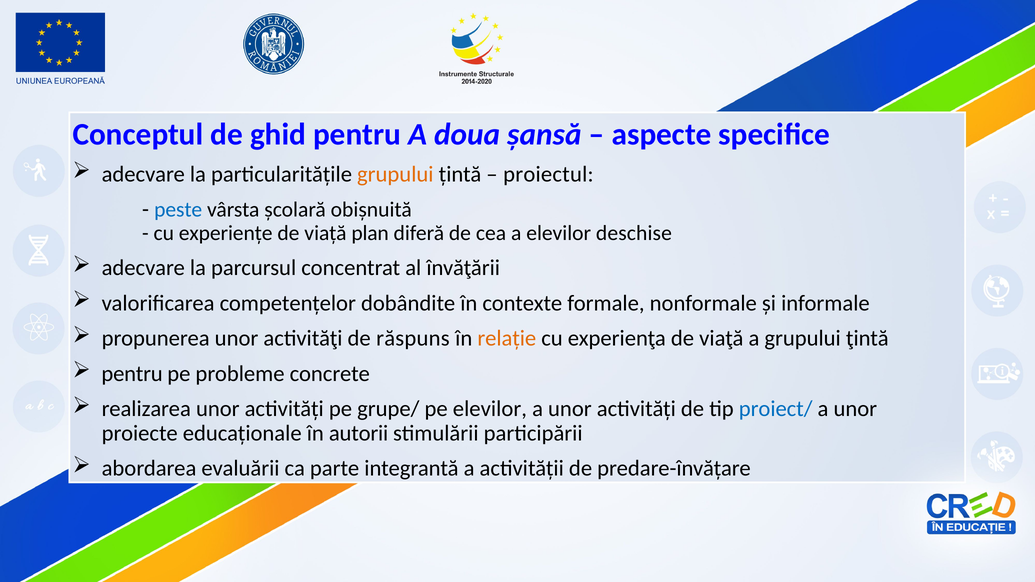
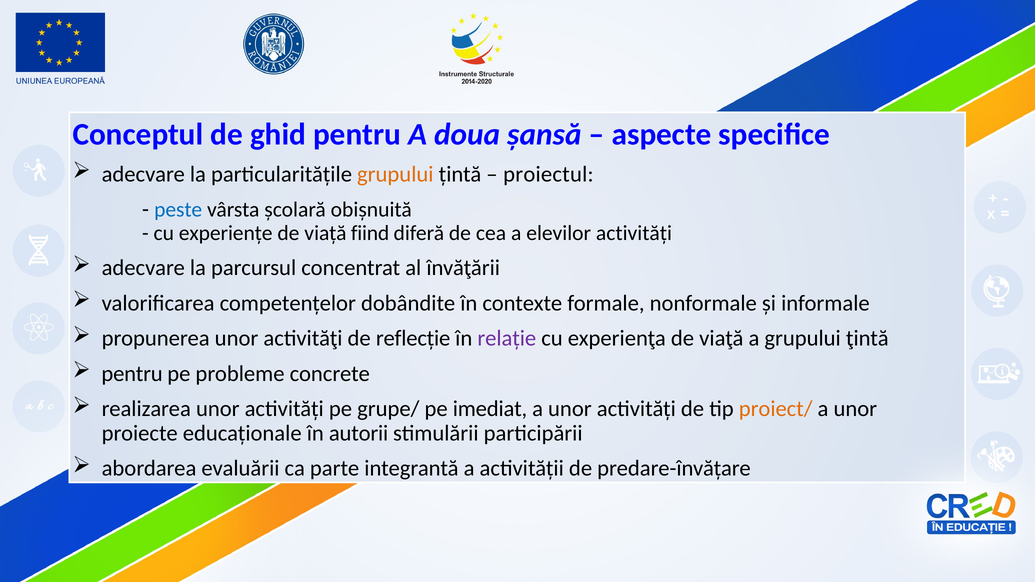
plan: plan -> fiind (370, 233)
elevilor deschise: deschise -> activități (634, 233)
răspuns: răspuns -> reflecție (413, 338)
relație colour: orange -> purple (507, 338)
pe elevilor: elevilor -> imediat (490, 409)
proiect/ colour: blue -> orange (776, 409)
